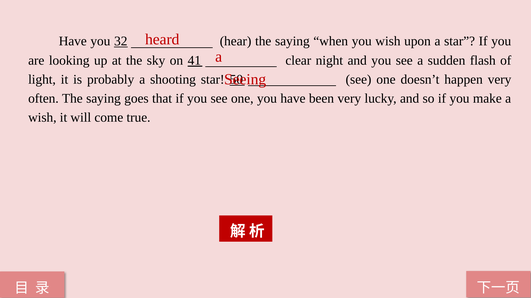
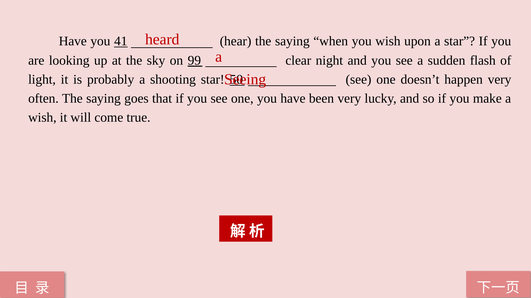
32: 32 -> 41 (121, 41)
41: 41 -> 99 (194, 60)
